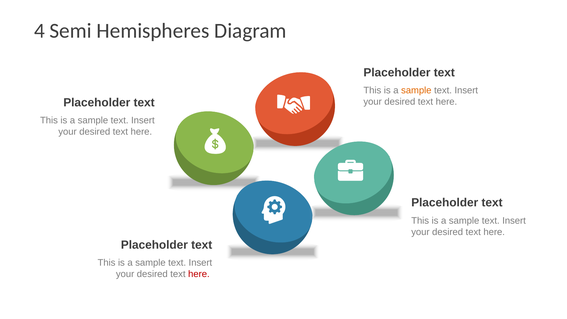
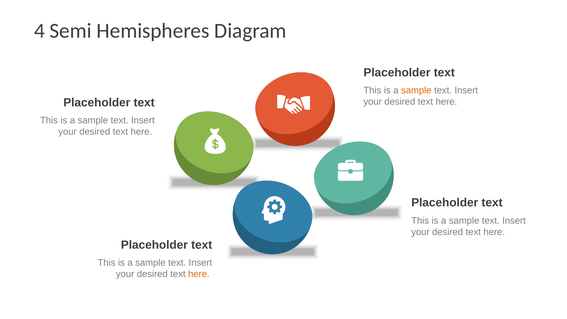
here colour: red -> orange (199, 274)
